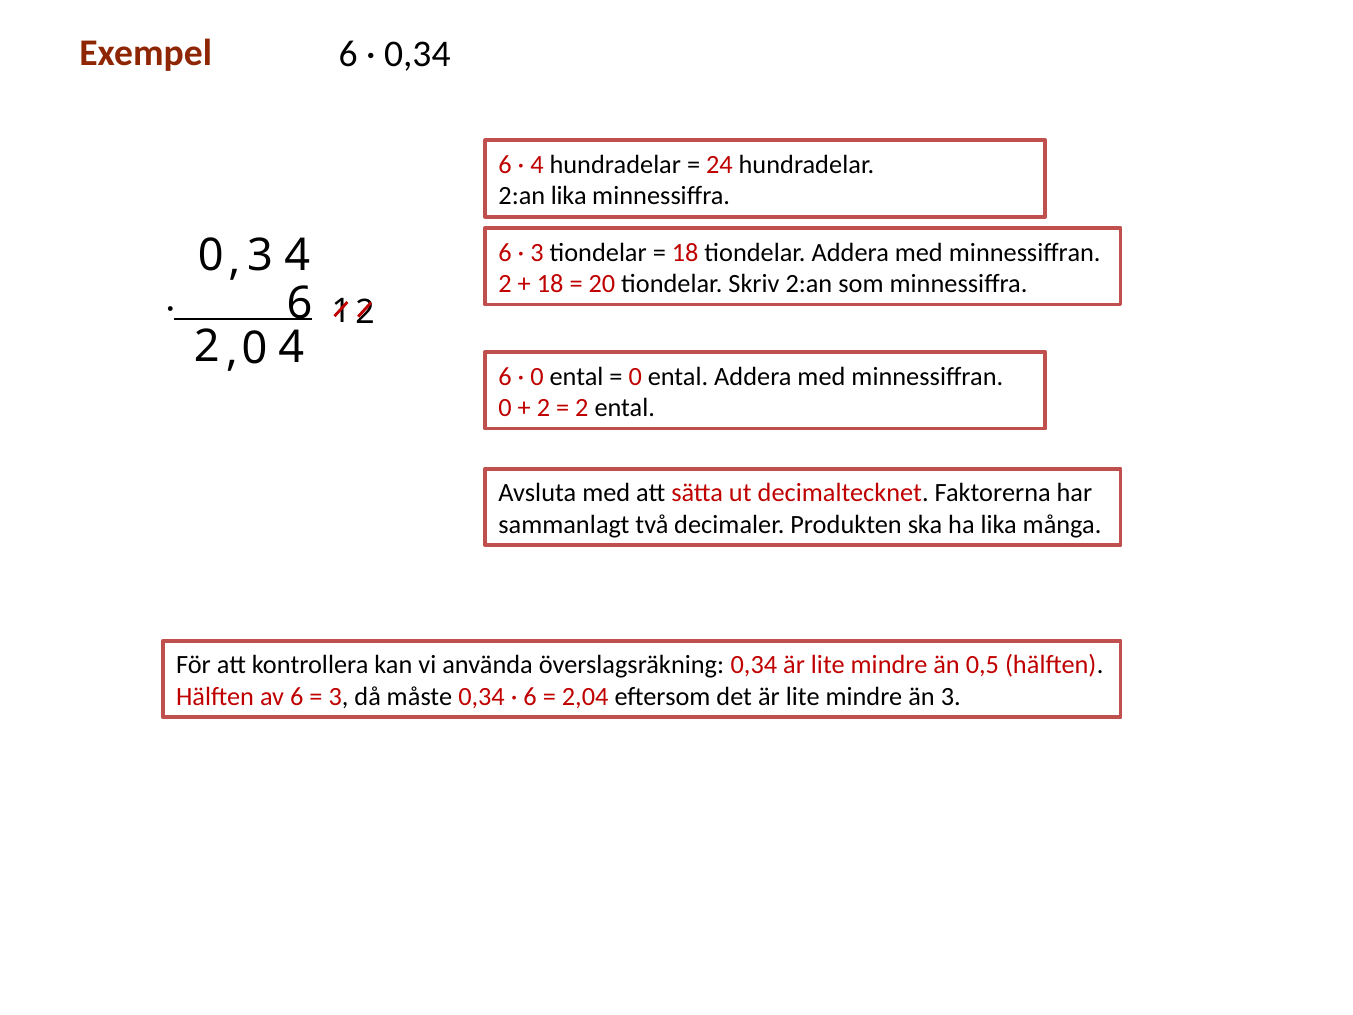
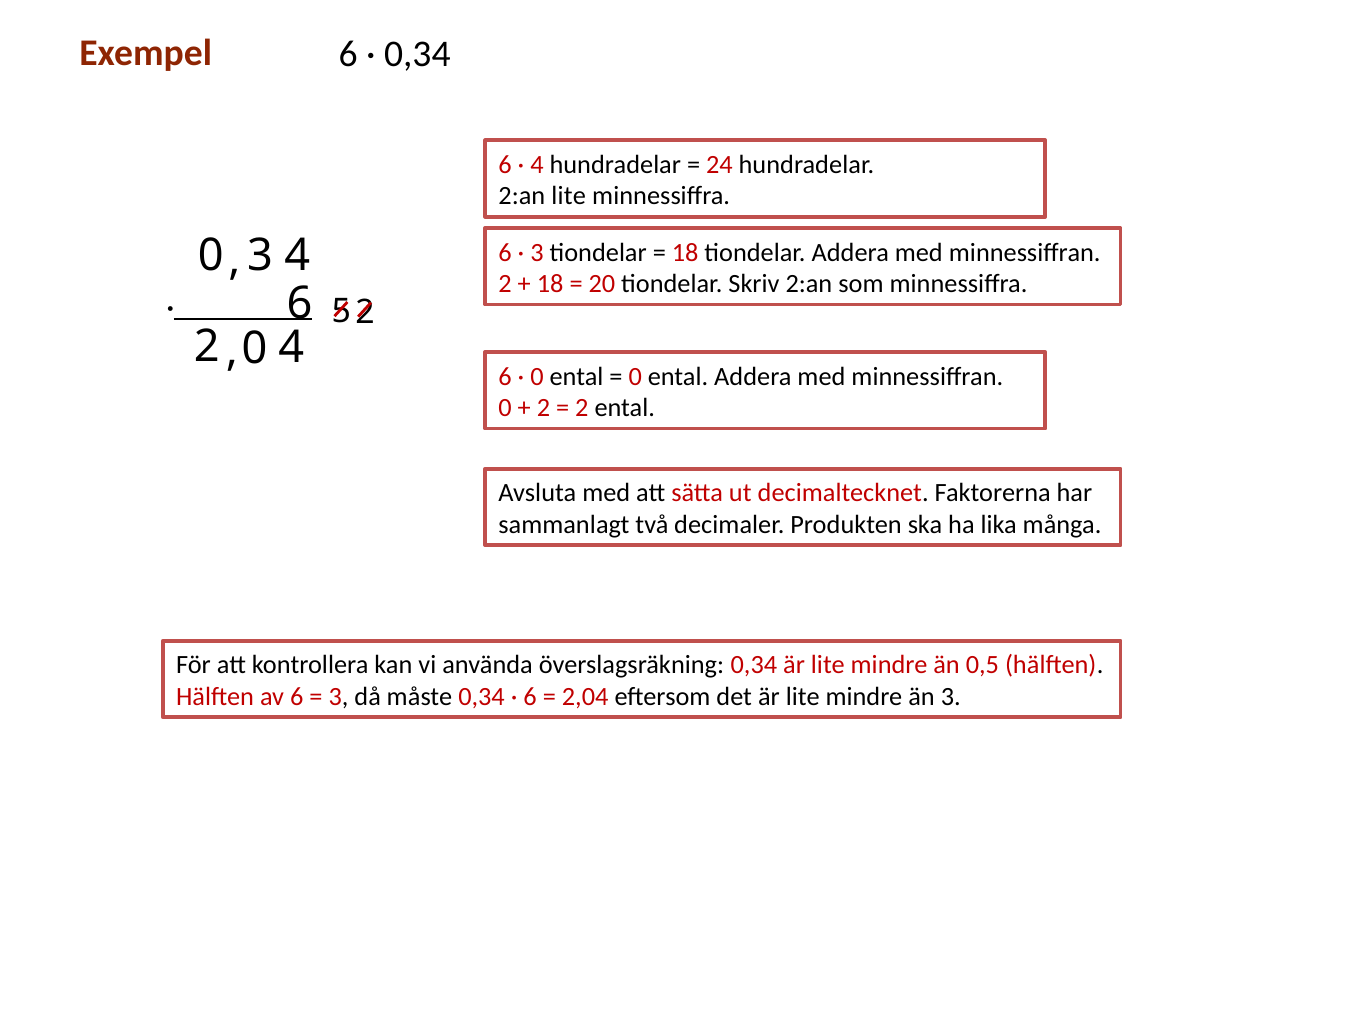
2:an lika: lika -> lite (569, 196)
1: 1 -> 5 (341, 312)
